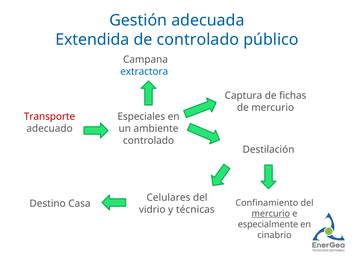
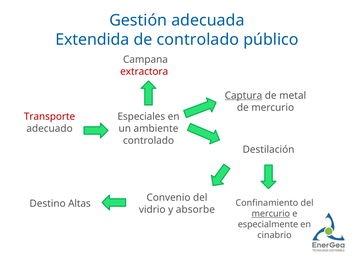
extractora colour: blue -> red (144, 72)
Captura underline: none -> present (243, 96)
fichas: fichas -> metal (293, 96)
Celulares: Celulares -> Convenio (168, 198)
Casa: Casa -> Altas (79, 203)
técnicas: técnicas -> absorbe (195, 210)
